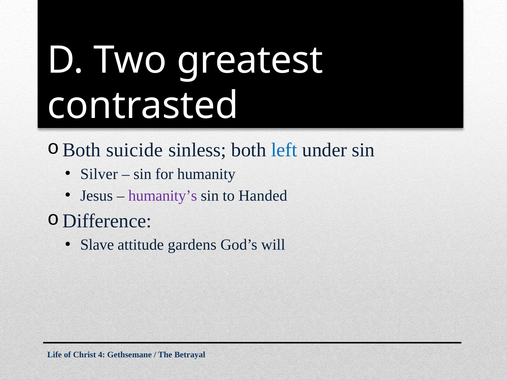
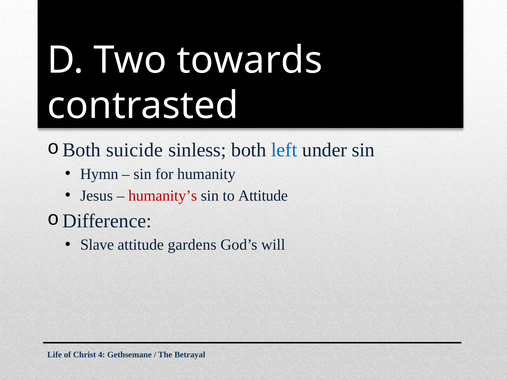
greatest: greatest -> towards (250, 60)
Silver: Silver -> Hymn (99, 174)
humanity’s colour: purple -> red (163, 196)
to Handed: Handed -> Attitude (263, 196)
